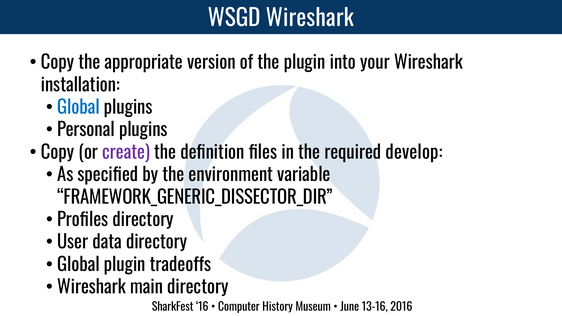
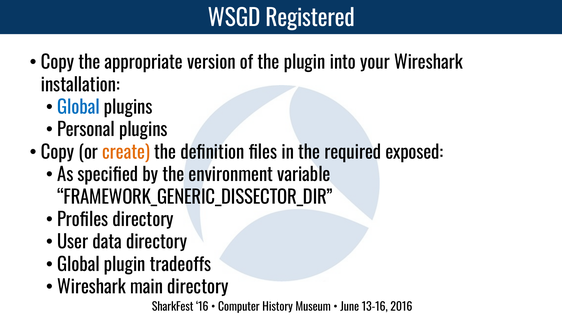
WSGD Wireshark: Wireshark -> Registered (310, 18)
create colour: purple -> orange (126, 153)
develop: develop -> exposed (414, 153)
